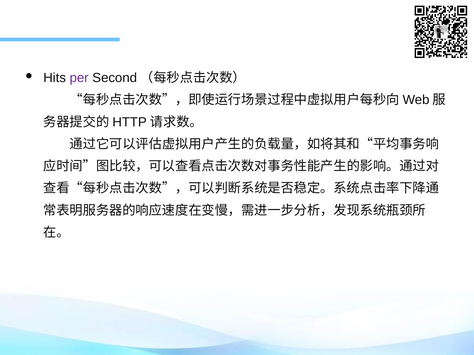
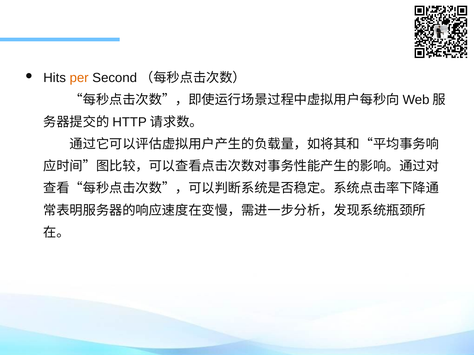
per colour: purple -> orange (79, 78)
